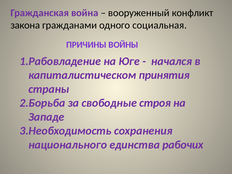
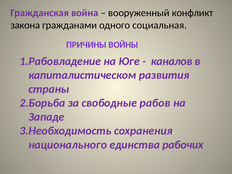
начался: начался -> каналов (172, 61)
принятия: принятия -> развития (164, 75)
строя: строя -> рабов (155, 103)
